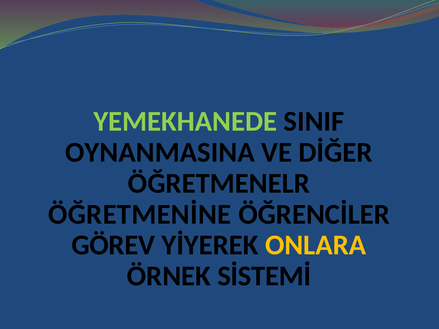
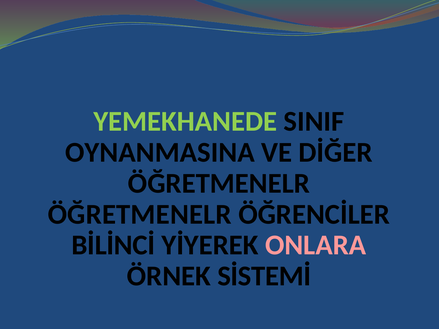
ÖĞRETMENİNE: ÖĞRETMENİNE -> ÖĞRETMENELR (140, 214)
GÖREV: GÖREV -> BİLİNCİ (113, 245)
ONLARA colour: yellow -> pink (316, 245)
